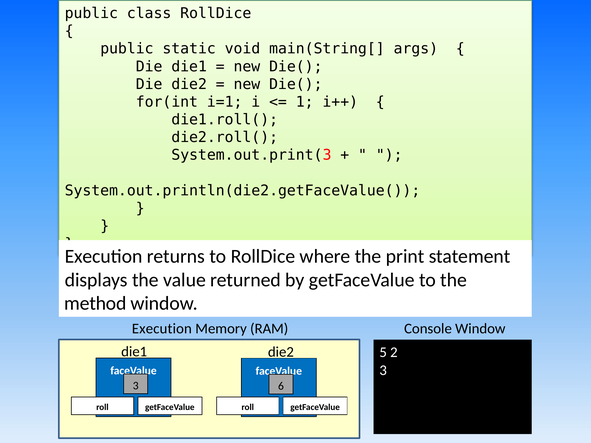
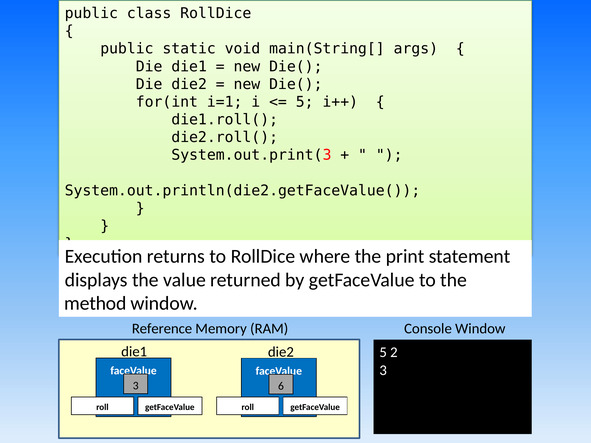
1: 1 -> 5 (305, 102)
Execution: Execution -> Reference (162, 329)
